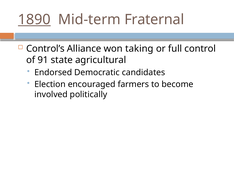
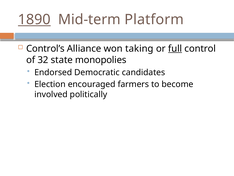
Fraternal: Fraternal -> Platform (154, 20)
full underline: none -> present (175, 48)
91: 91 -> 32 (43, 60)
agricultural: agricultural -> monopolies (101, 60)
